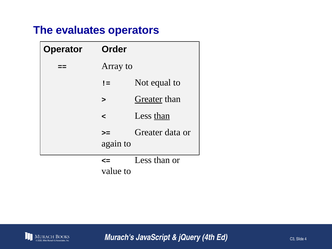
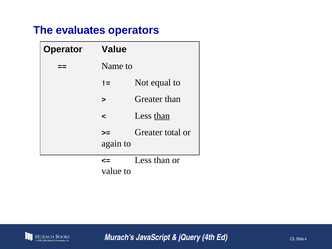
Operator Order: Order -> Value (114, 49)
Array: Array -> Name (112, 66)
Greater underline: present -> none (149, 99)
data: data -> total (173, 132)
